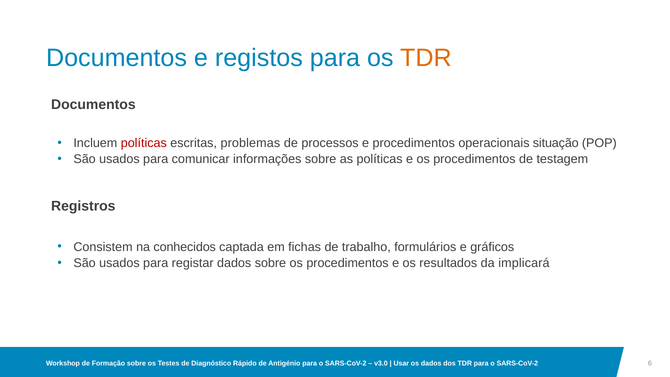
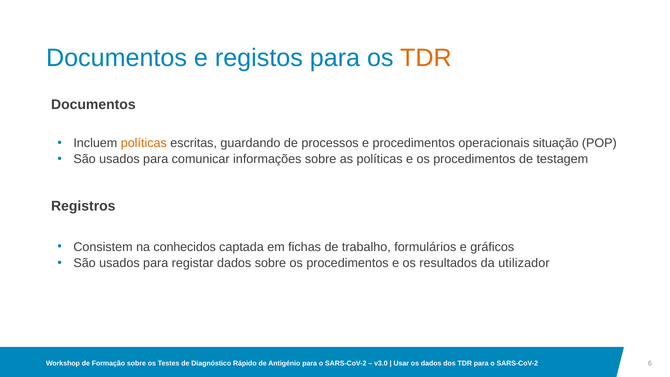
políticas colour: red -> orange (144, 143)
problemas: problemas -> guardando (250, 143)
implicará: implicará -> utilizador (524, 263)
